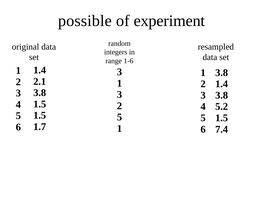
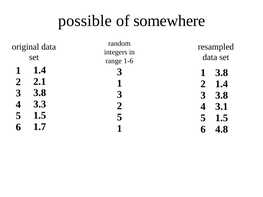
experiment: experiment -> somewhere (169, 21)
1.5: 1.5 -> 3.3 (40, 104)
5.2: 5.2 -> 3.1 (222, 107)
7.4: 7.4 -> 4.8 (222, 129)
